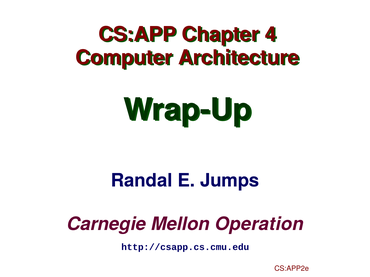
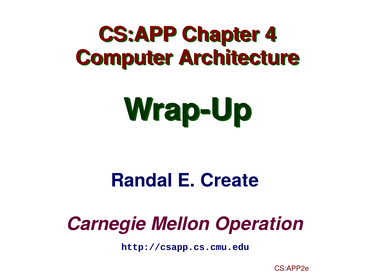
Jumps: Jumps -> Create (230, 181)
